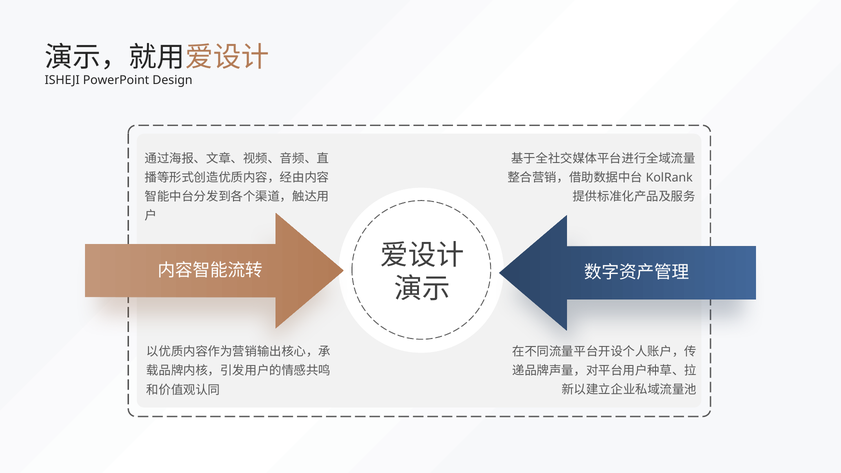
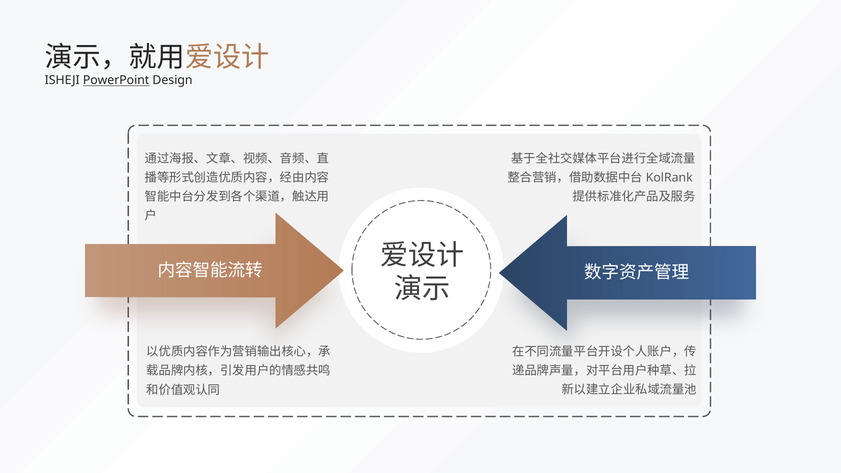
PowerPoint underline: none -> present (116, 80)
